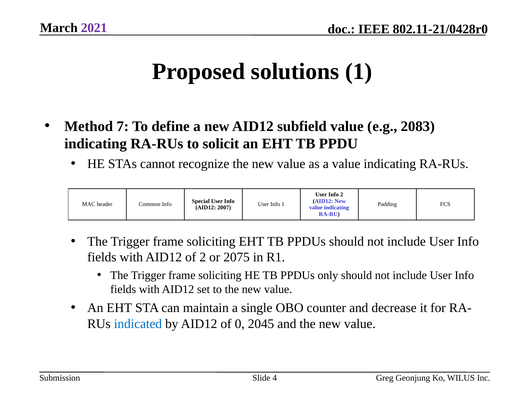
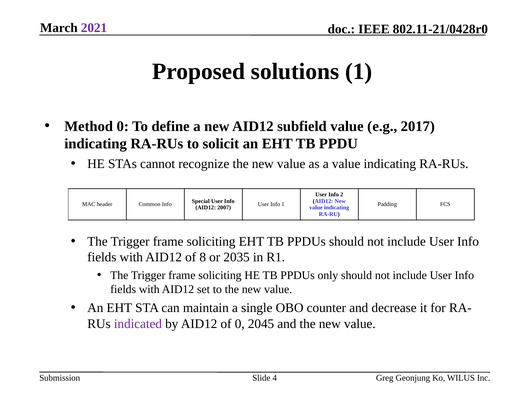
Method 7: 7 -> 0 (123, 126)
2083: 2083 -> 2017 (418, 126)
of 2: 2 -> 8 (203, 257)
2075: 2075 -> 2035 (237, 257)
indicated colour: blue -> purple (138, 324)
